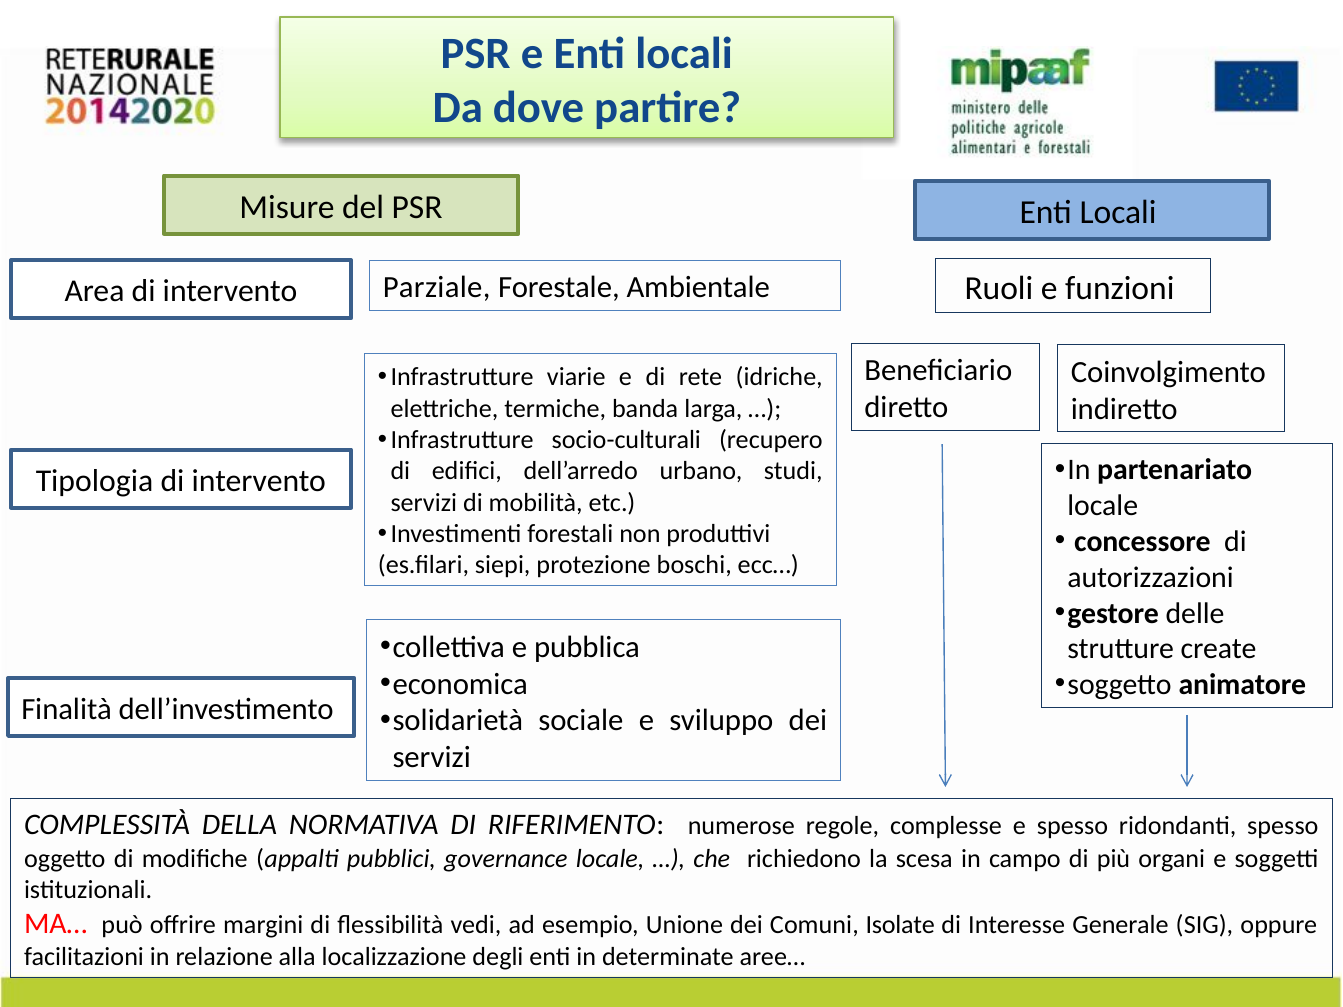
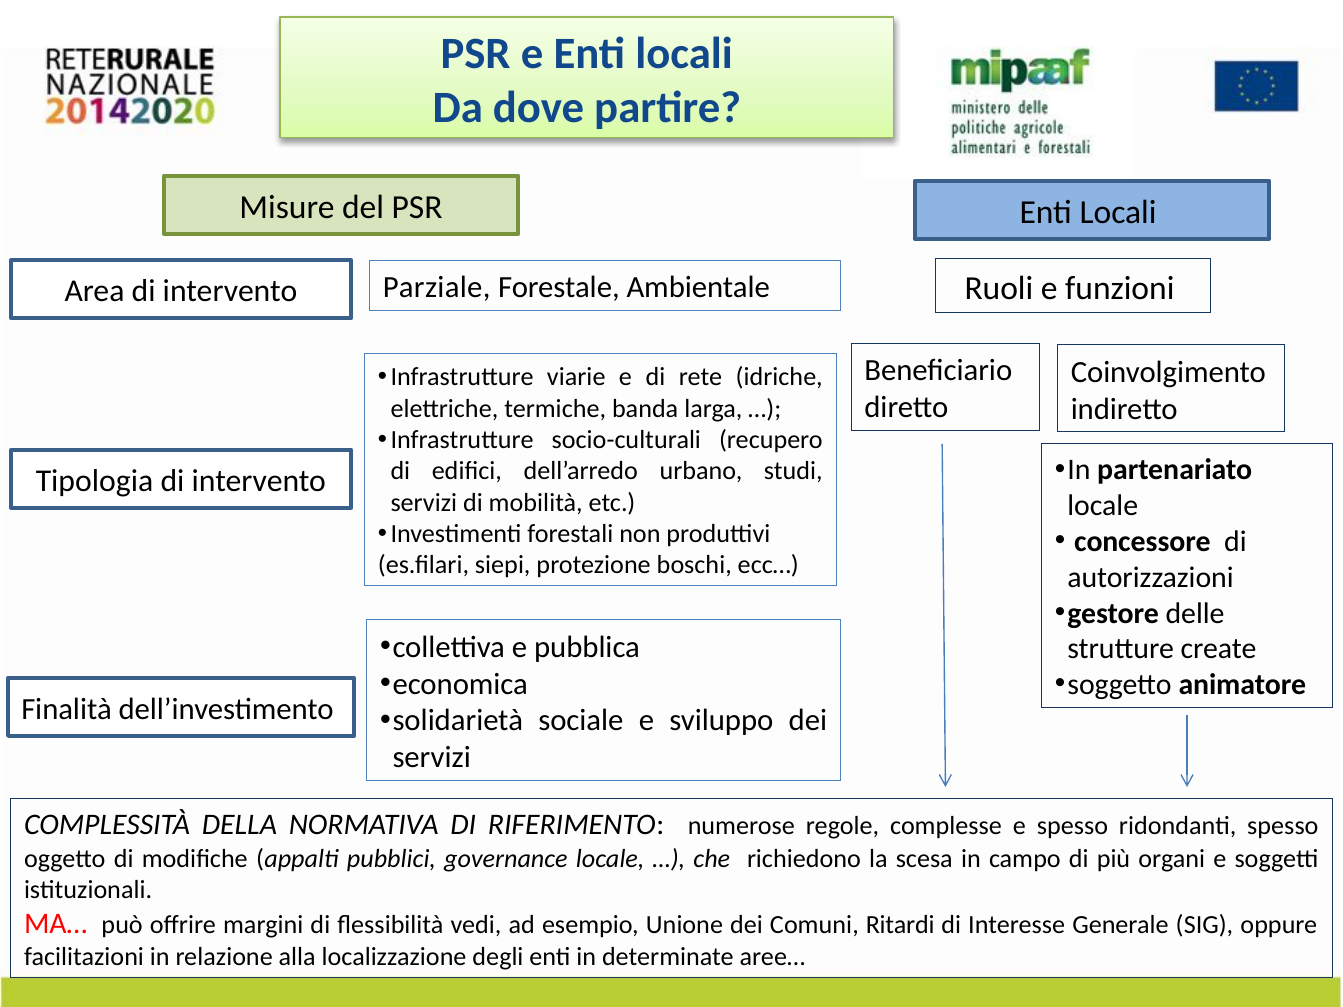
Isolate: Isolate -> Ritardi (900, 925)
